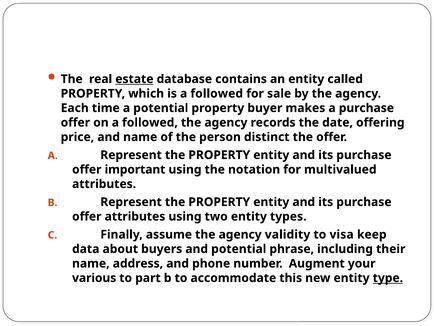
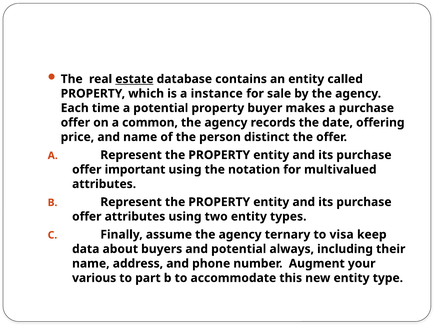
is a followed: followed -> instance (217, 93)
on a followed: followed -> common (150, 122)
validity: validity -> ternary (288, 234)
phrase: phrase -> always (292, 249)
type underline: present -> none (388, 278)
